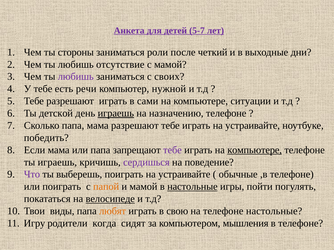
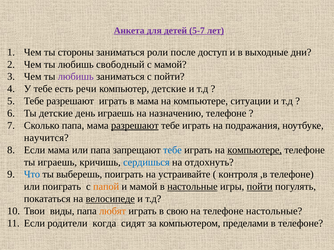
четкий: четкий -> доступ (213, 52)
отсутствие: отсутствие -> свободный (120, 65)
с своих: своих -> пойти (169, 77)
компьютер нужной: нужной -> детские (169, 89)
в сами: сами -> мама (148, 101)
Ты детской: детской -> детские (56, 114)
играешь underline: present -> none (116, 114)
разрешают underline: none -> present (135, 126)
играть на устраивайте: устраивайте -> подражания (253, 126)
победить: победить -> научится (46, 138)
тебе colour: purple -> blue (172, 150)
сердишься colour: purple -> blue (146, 162)
поведение: поведение -> отдохнуть (209, 162)
Что colour: purple -> blue (32, 175)
обычные: обычные -> контроля (238, 175)
пойти underline: none -> present (260, 187)
Игру: Игру -> Если (34, 224)
мышления: мышления -> пределами (246, 224)
